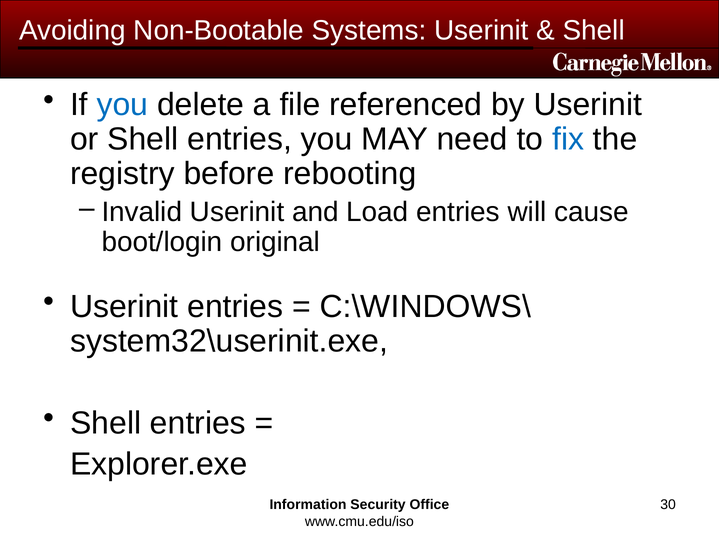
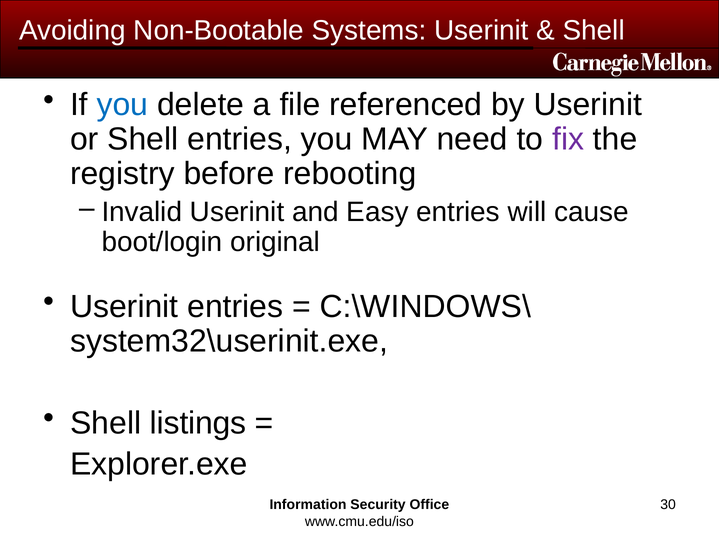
fix colour: blue -> purple (568, 139)
Load: Load -> Easy (377, 212)
entries: entries -> listings (198, 422)
